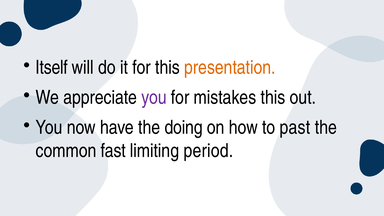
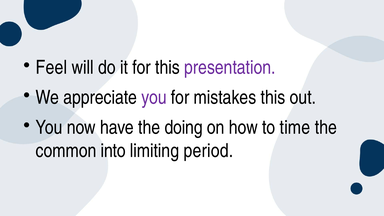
Itself: Itself -> Feel (51, 67)
presentation colour: orange -> purple (230, 67)
past: past -> time (295, 128)
fast: fast -> into (113, 151)
